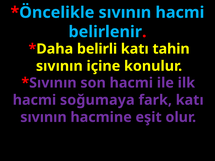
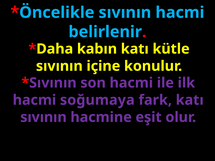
belirli: belirli -> kabın (97, 49)
tahin: tahin -> kütle (171, 49)
